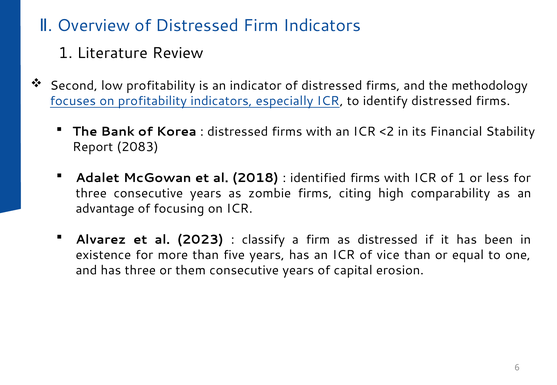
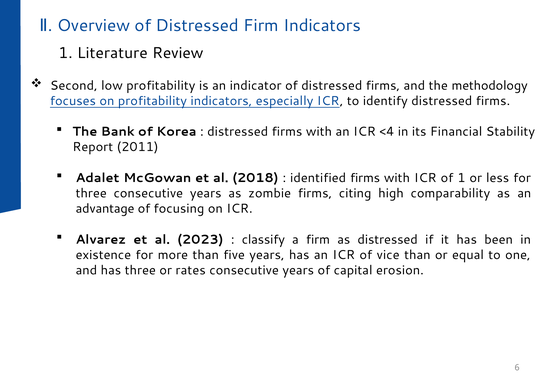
<2: <2 -> <4 (387, 132)
2083: 2083 -> 2011 (138, 147)
them: them -> rates (191, 271)
